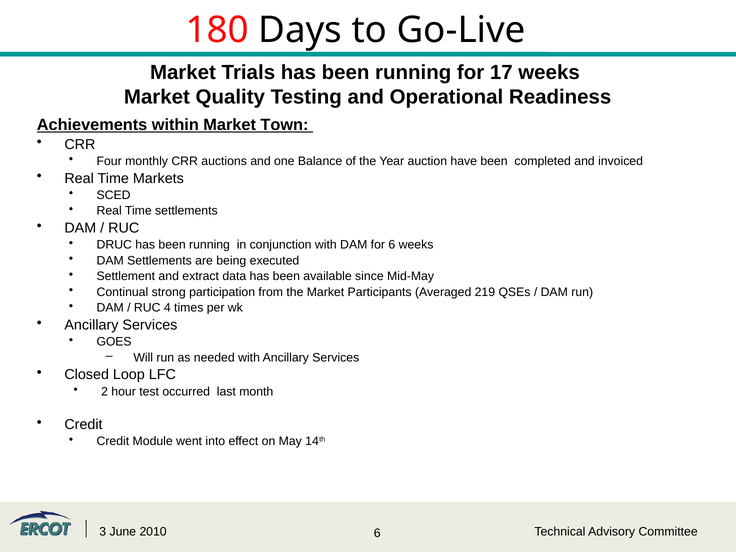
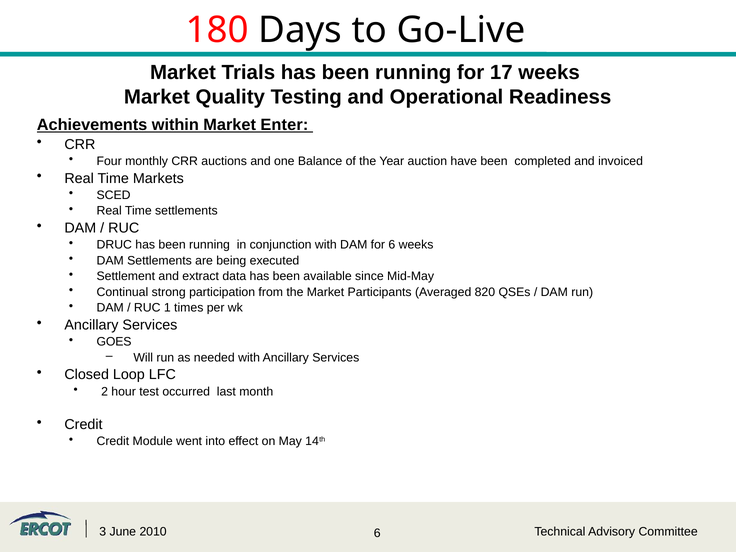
Town: Town -> Enter (284, 125)
219: 219 -> 820 (485, 292)
4: 4 -> 1 (167, 308)
